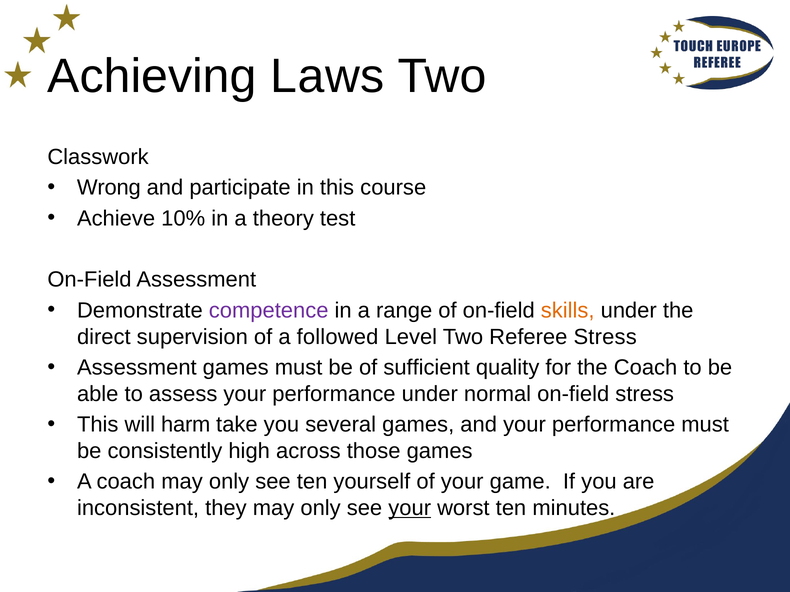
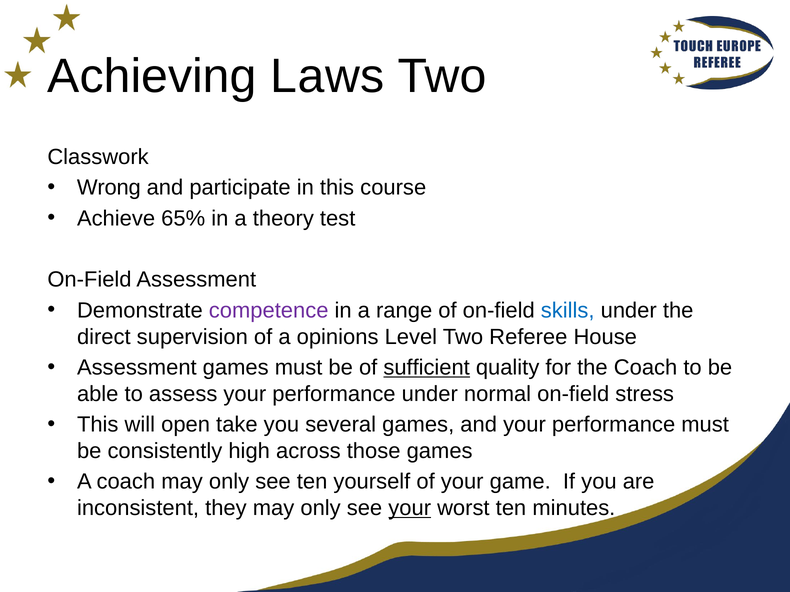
10%: 10% -> 65% (183, 218)
skills colour: orange -> blue (568, 311)
followed: followed -> opinions (338, 337)
Referee Stress: Stress -> House (605, 337)
sufficient underline: none -> present (427, 368)
harm: harm -> open (186, 425)
